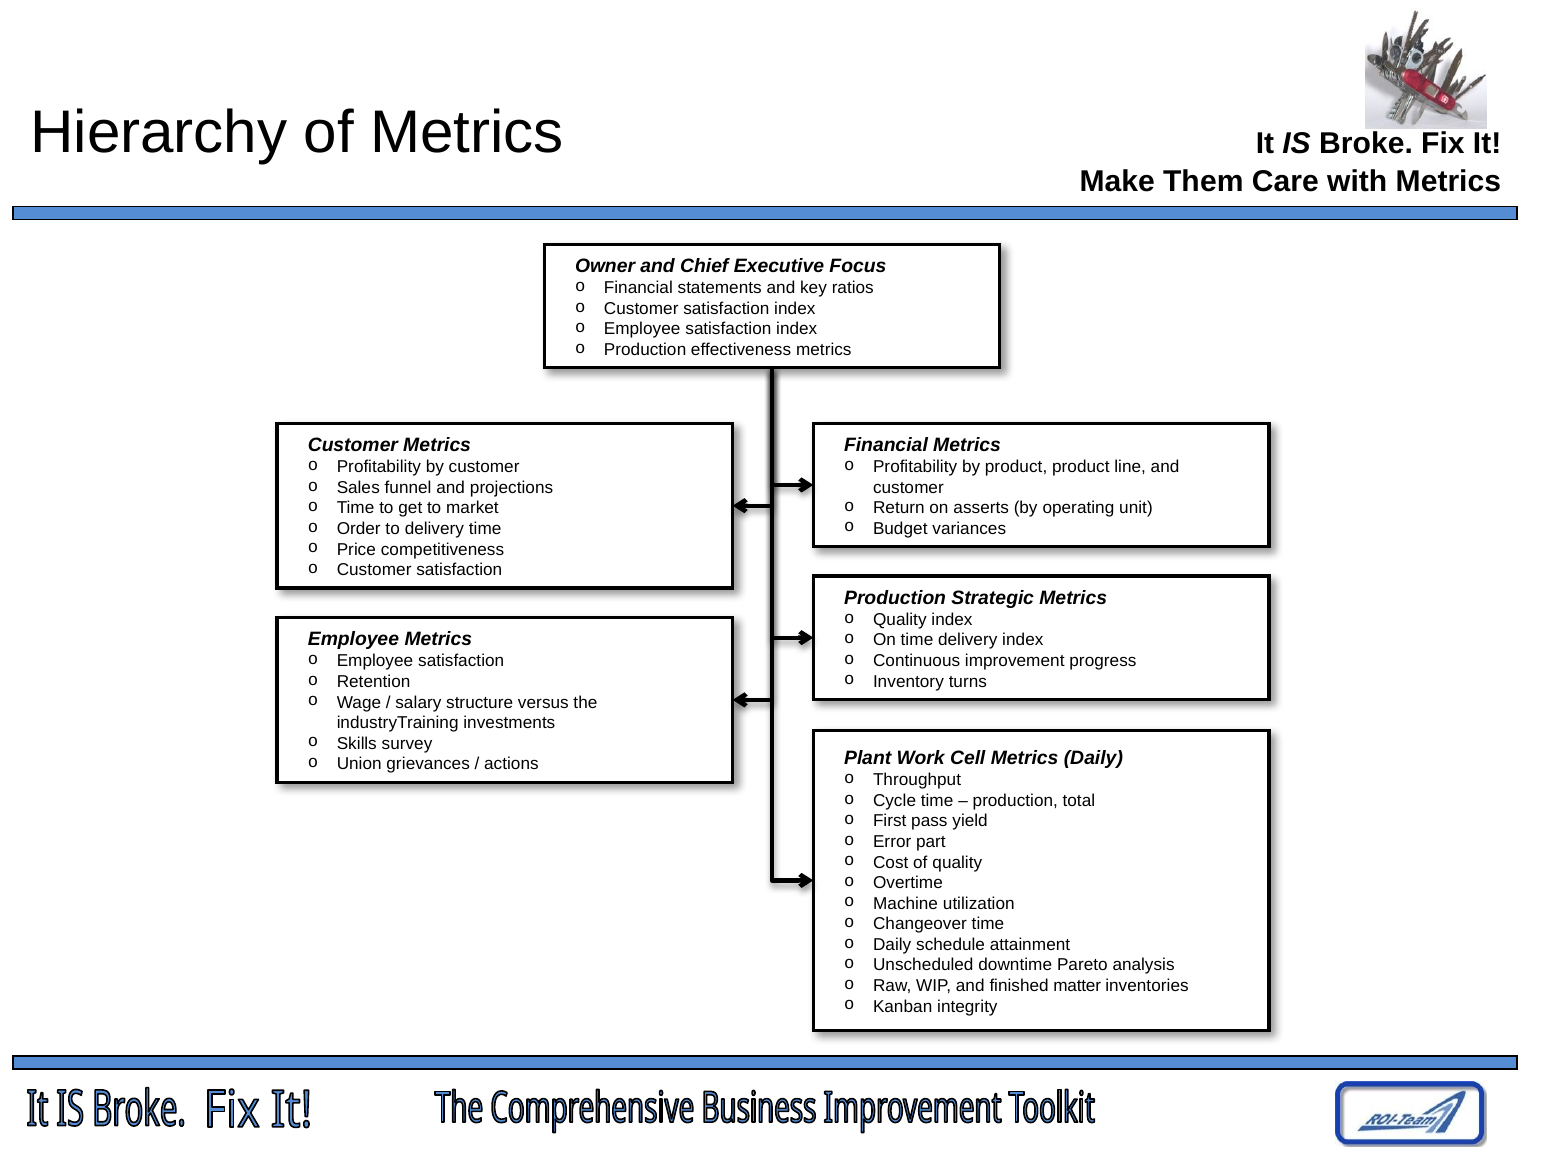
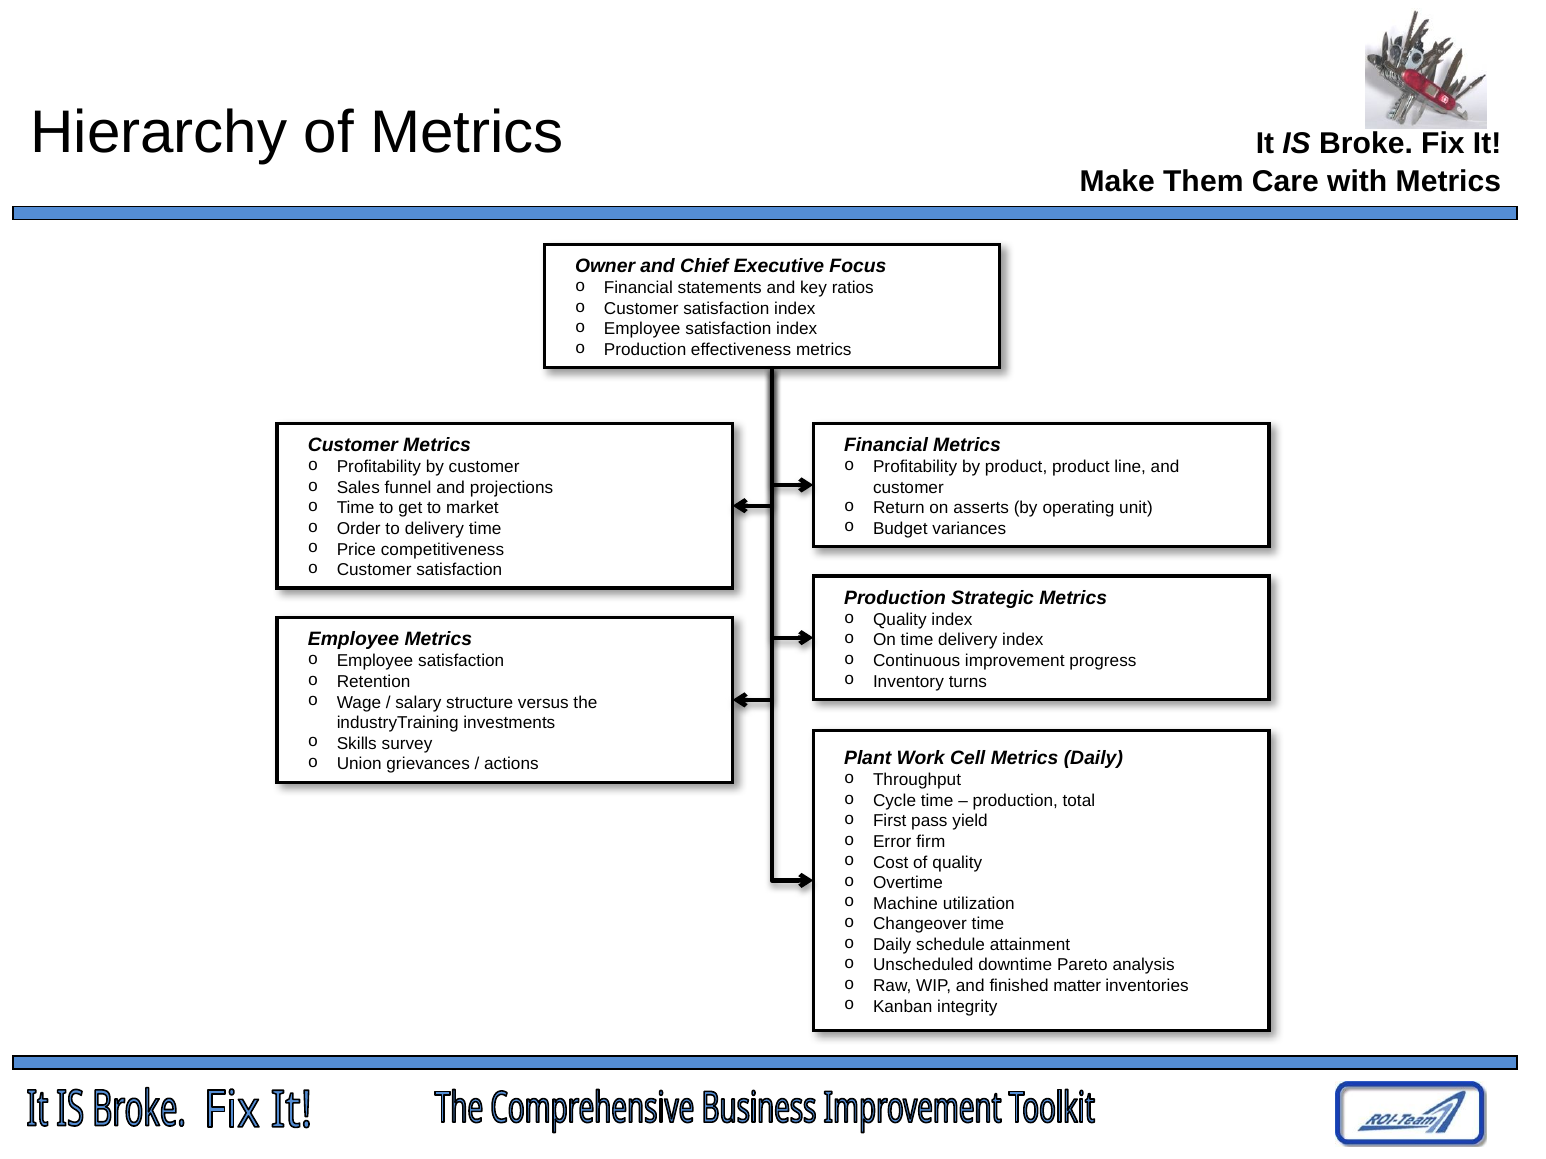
part: part -> firm (931, 842)
